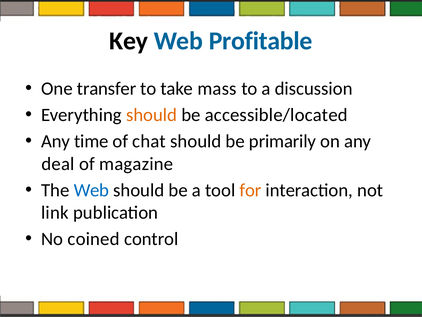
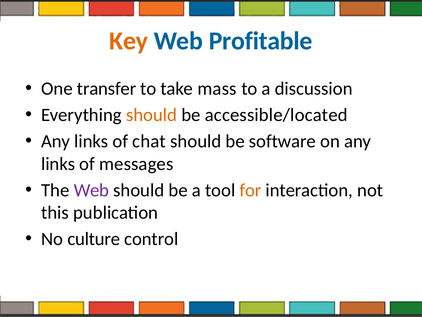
Key colour: black -> orange (129, 41)
time: time -> links (91, 141)
primarily: primarily -> software (282, 141)
deal: deal -> links (58, 164)
magazine: magazine -> messages (136, 164)
Web colour: blue -> purple (91, 190)
link: link -> this (55, 212)
coined: coined -> culture (94, 239)
